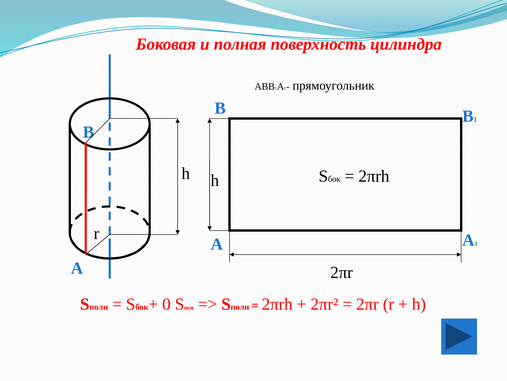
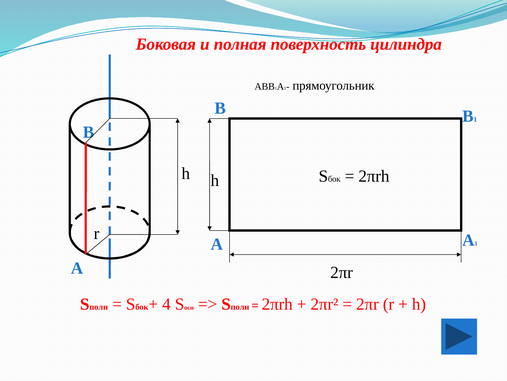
0: 0 -> 4 (166, 304)
